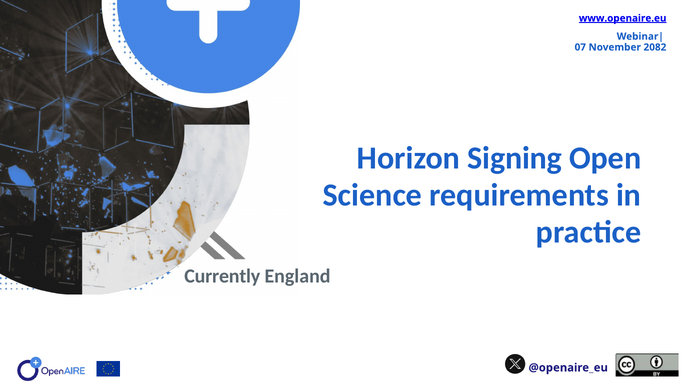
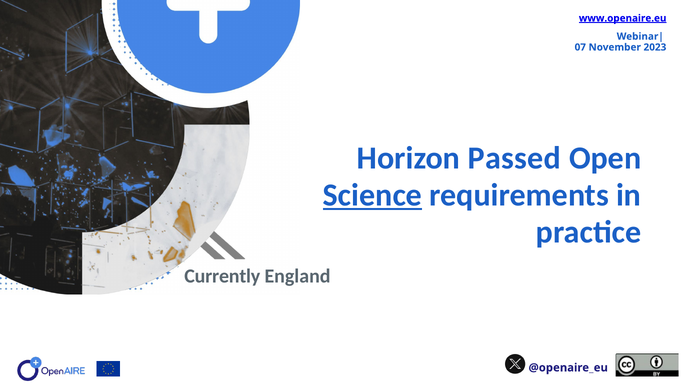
2082: 2082 -> 2023 (655, 47)
Signing: Signing -> Passed (514, 158)
Science underline: none -> present (372, 195)
